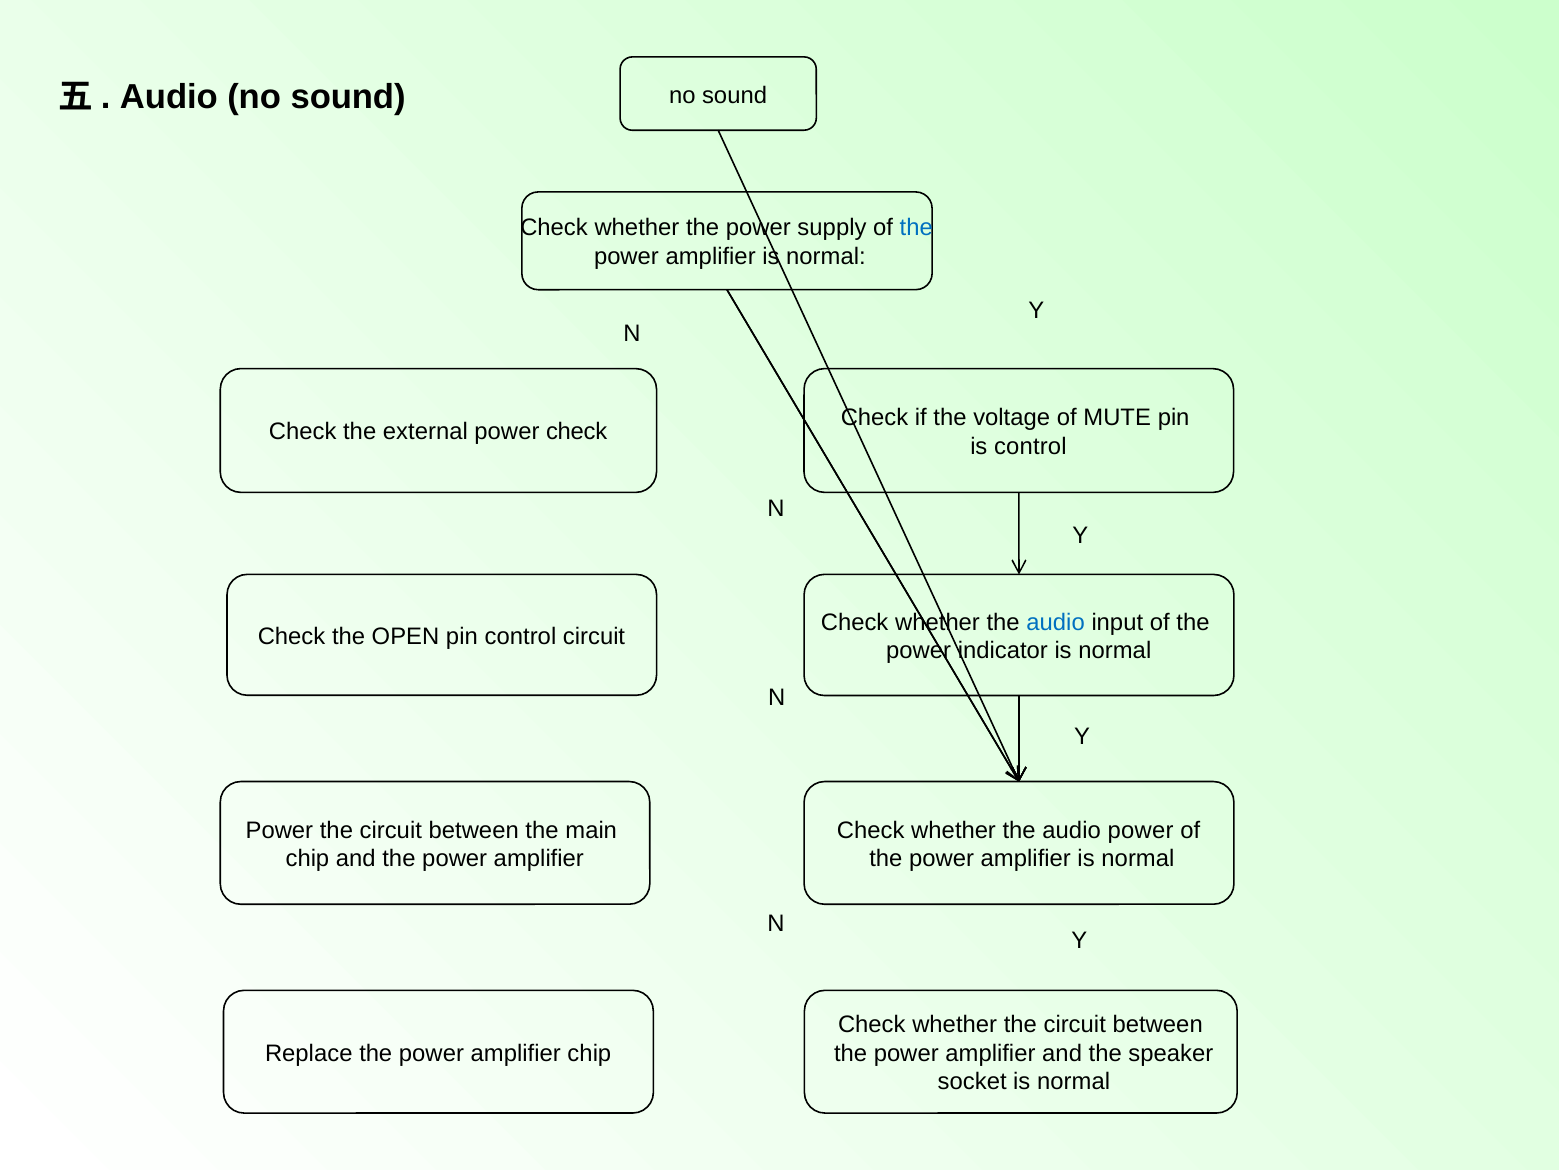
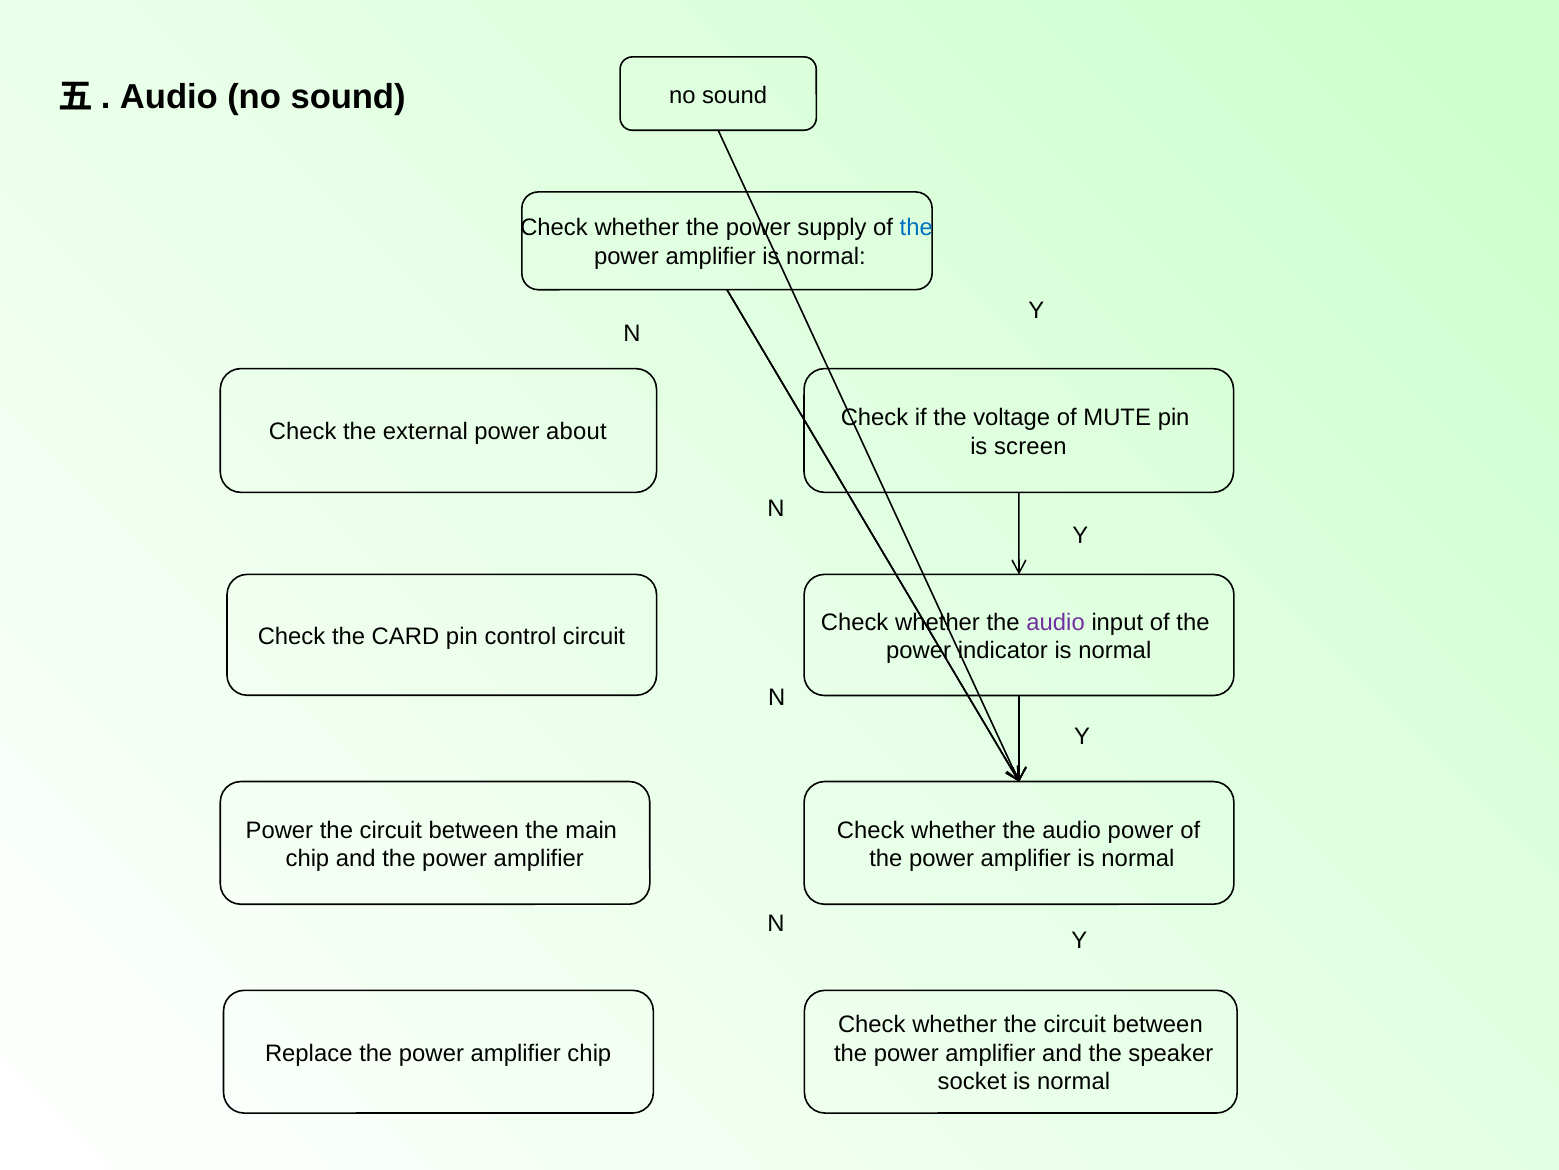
power check: check -> about (576, 432)
is control: control -> screen (1030, 446)
audio colour: blue -> purple (1056, 622)
OPEN: OPEN -> CARD (406, 636)
